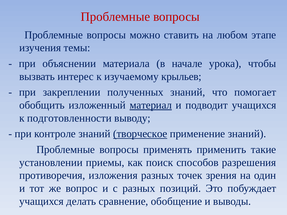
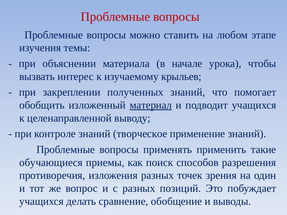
подготовленности: подготовленности -> целенаправленной (69, 118)
творческое underline: present -> none (140, 134)
установлении: установлении -> обучающиеся (51, 163)
